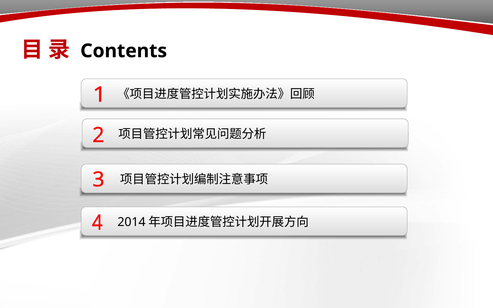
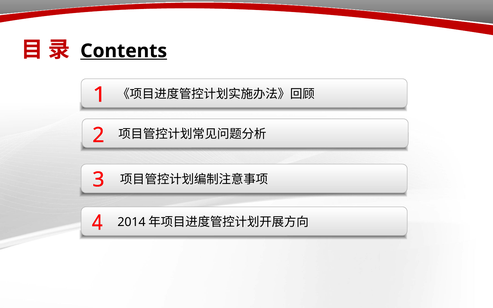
Contents underline: none -> present (124, 51)
